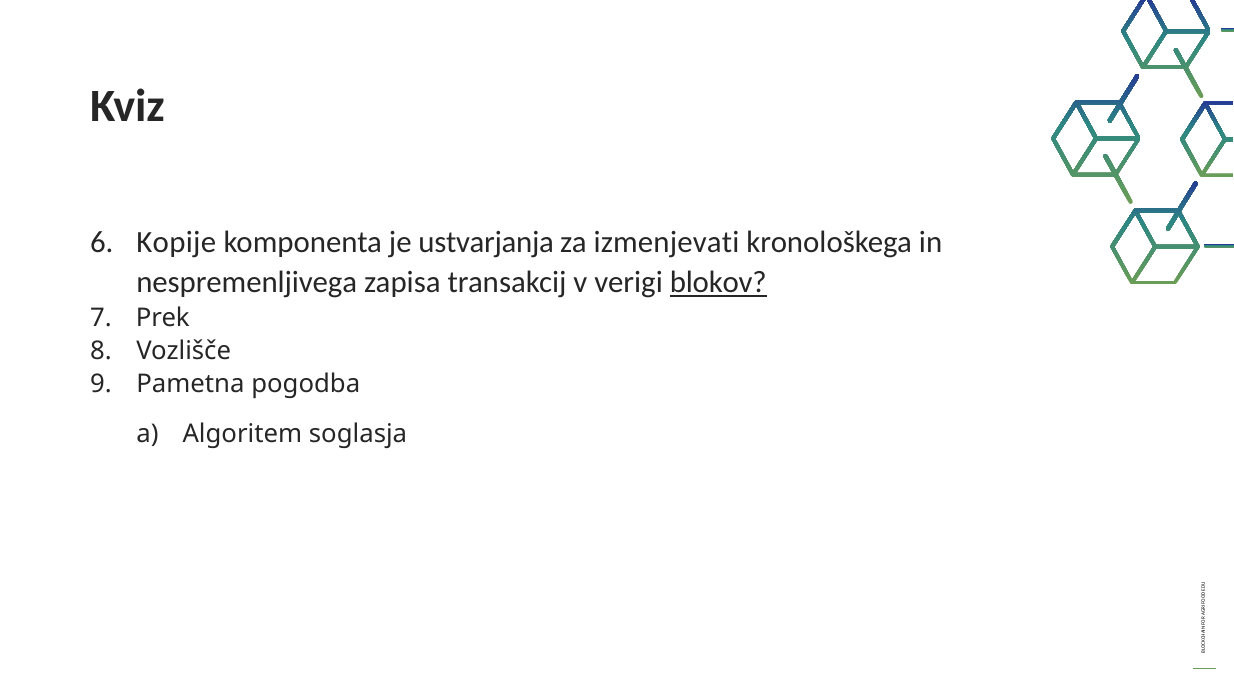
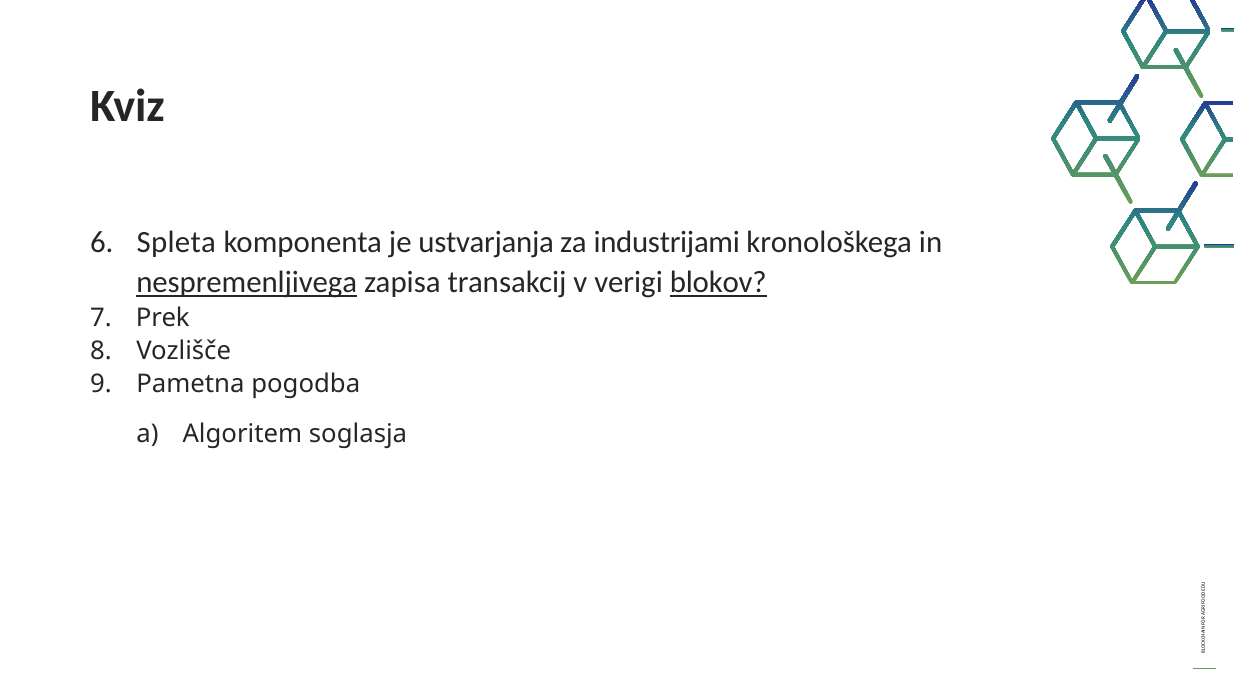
Kopije: Kopije -> Spleta (176, 243)
izmenjevati: izmenjevati -> industrijami (667, 243)
nespremenljivega underline: none -> present (247, 282)
